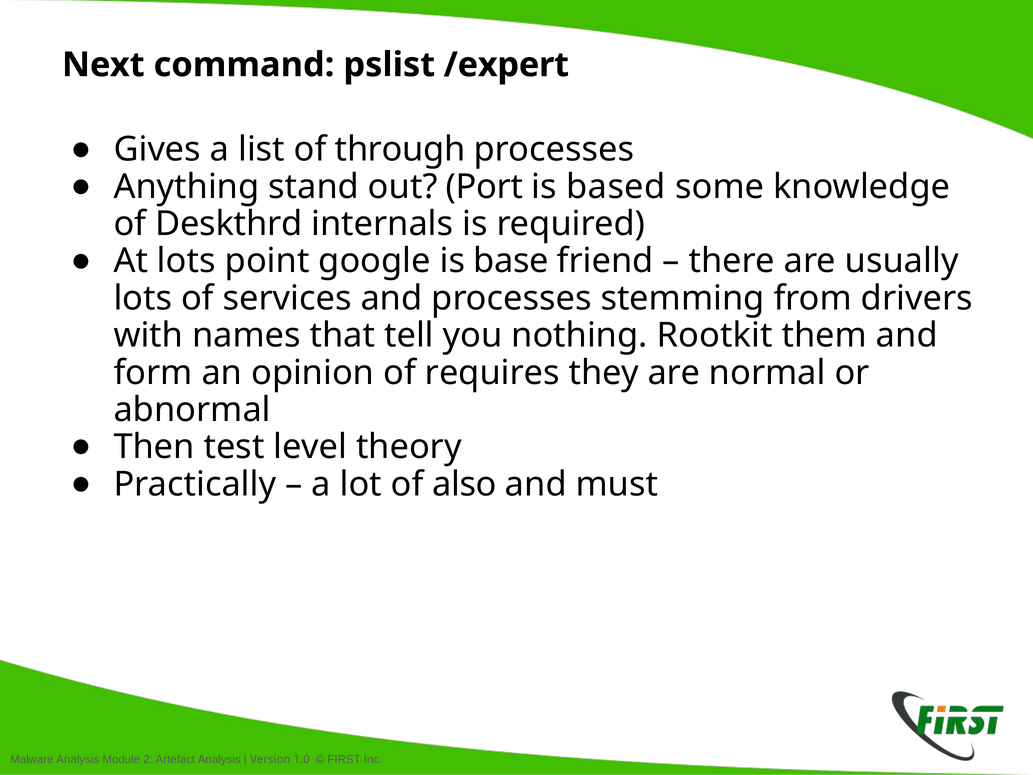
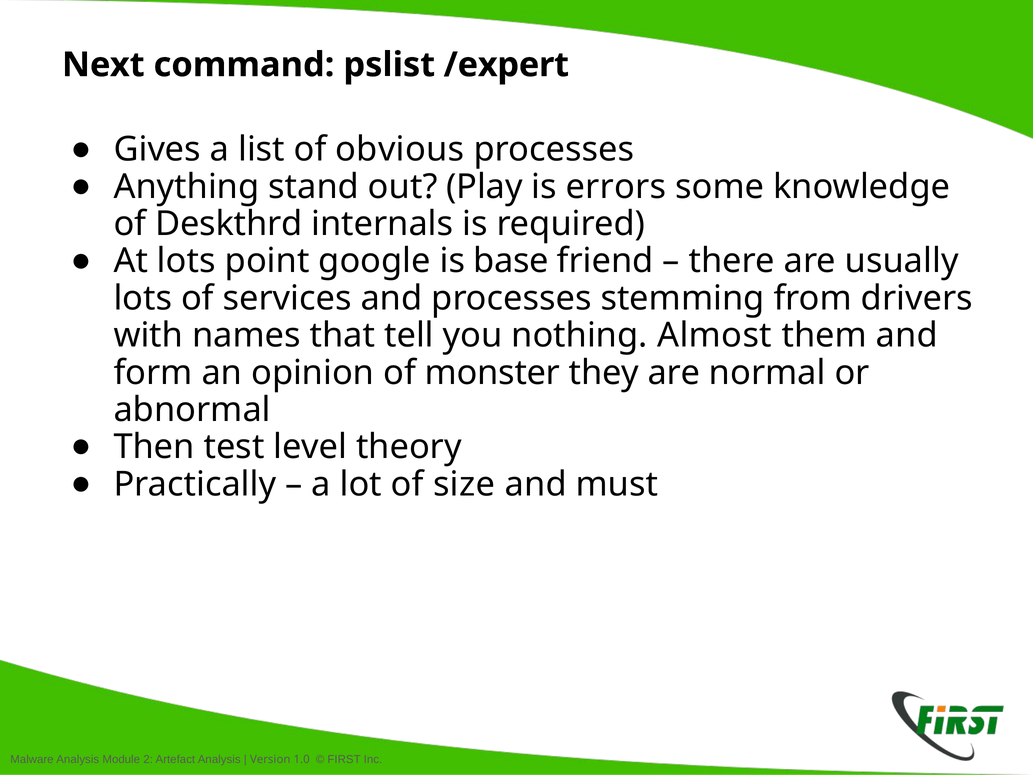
through: through -> obvious (400, 149)
Port: Port -> Play (484, 187)
based: based -> errors (616, 187)
Rootkit: Rootkit -> Almost (715, 335)
requires: requires -> monster (492, 373)
also: also -> size (464, 484)
